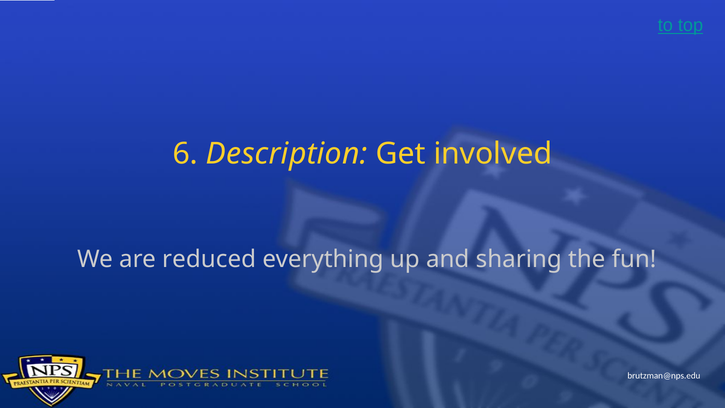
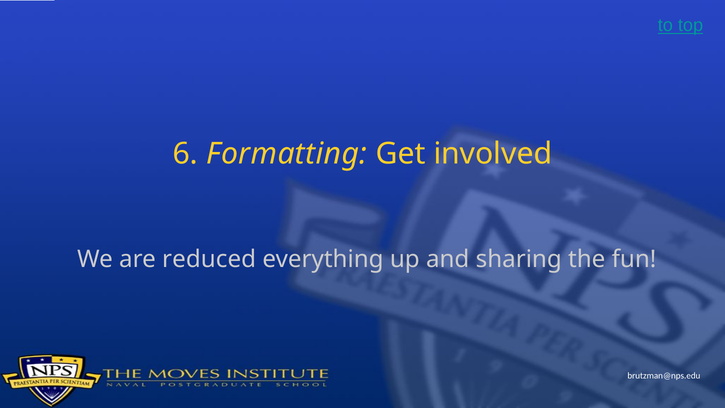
Description: Description -> Formatting (287, 154)
